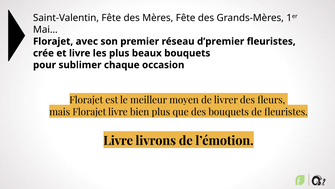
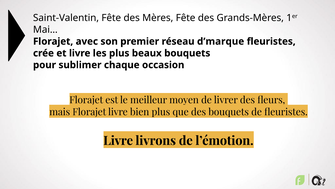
d’premier: d’premier -> d’marque (221, 41)
